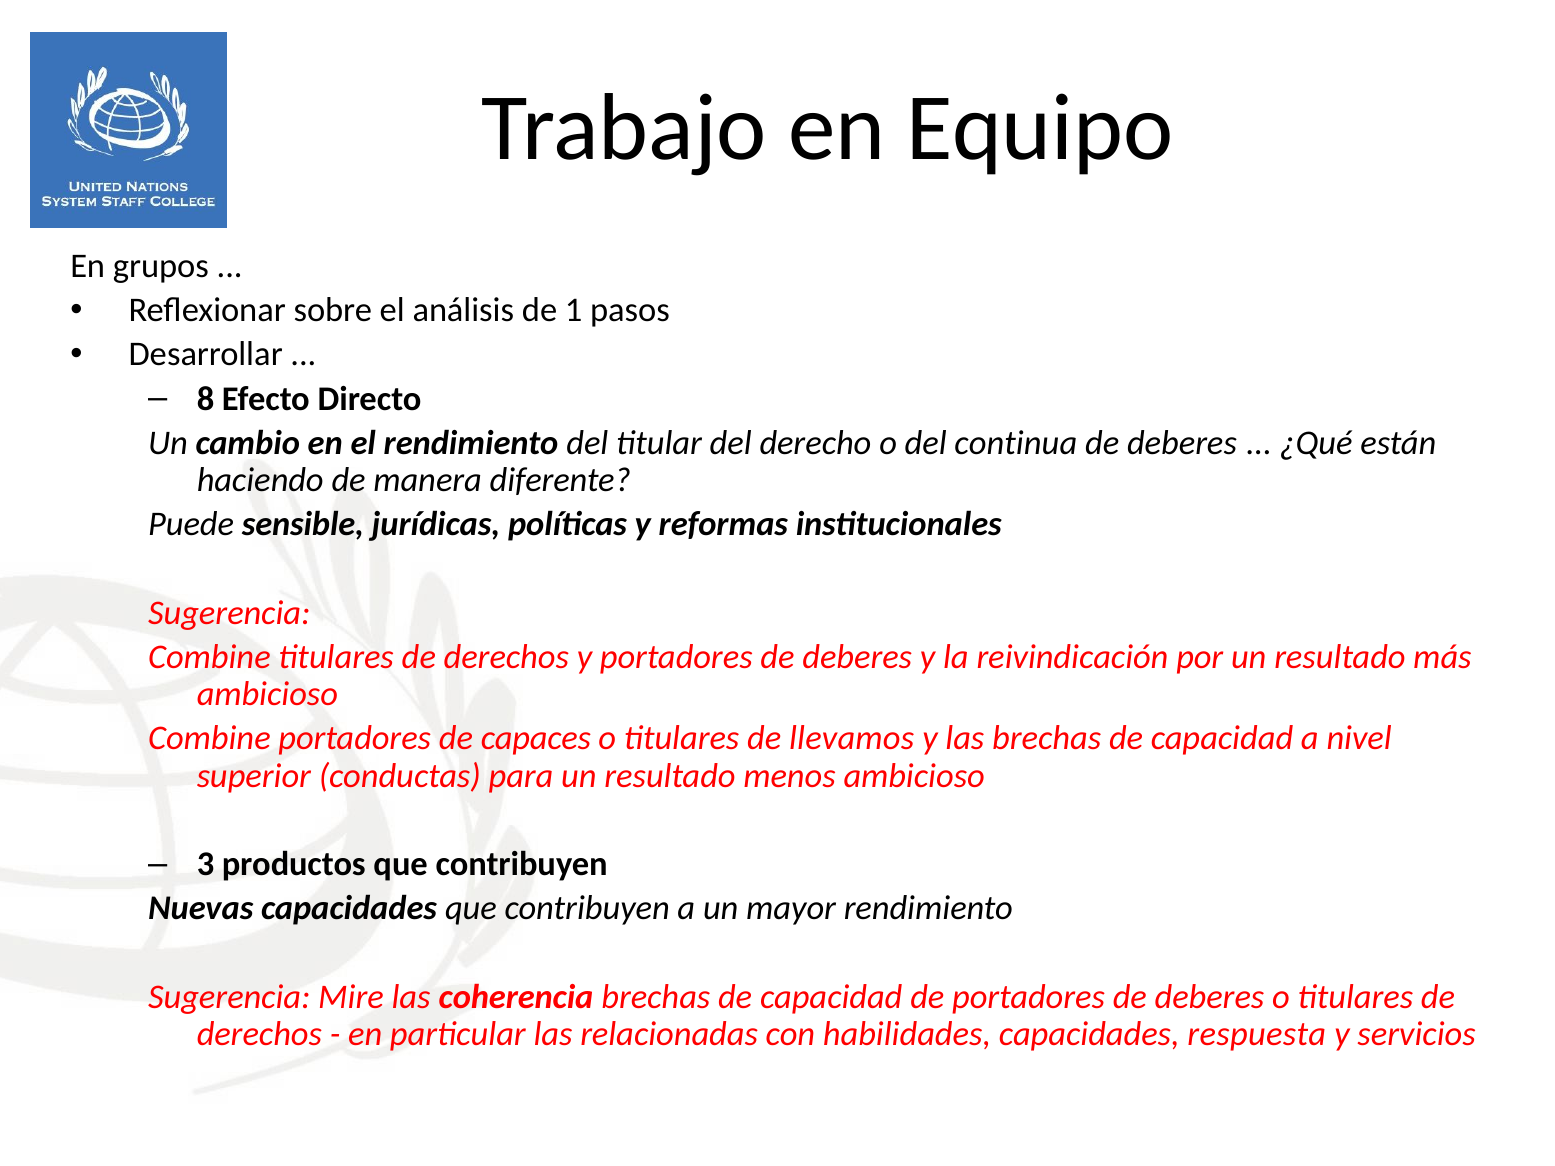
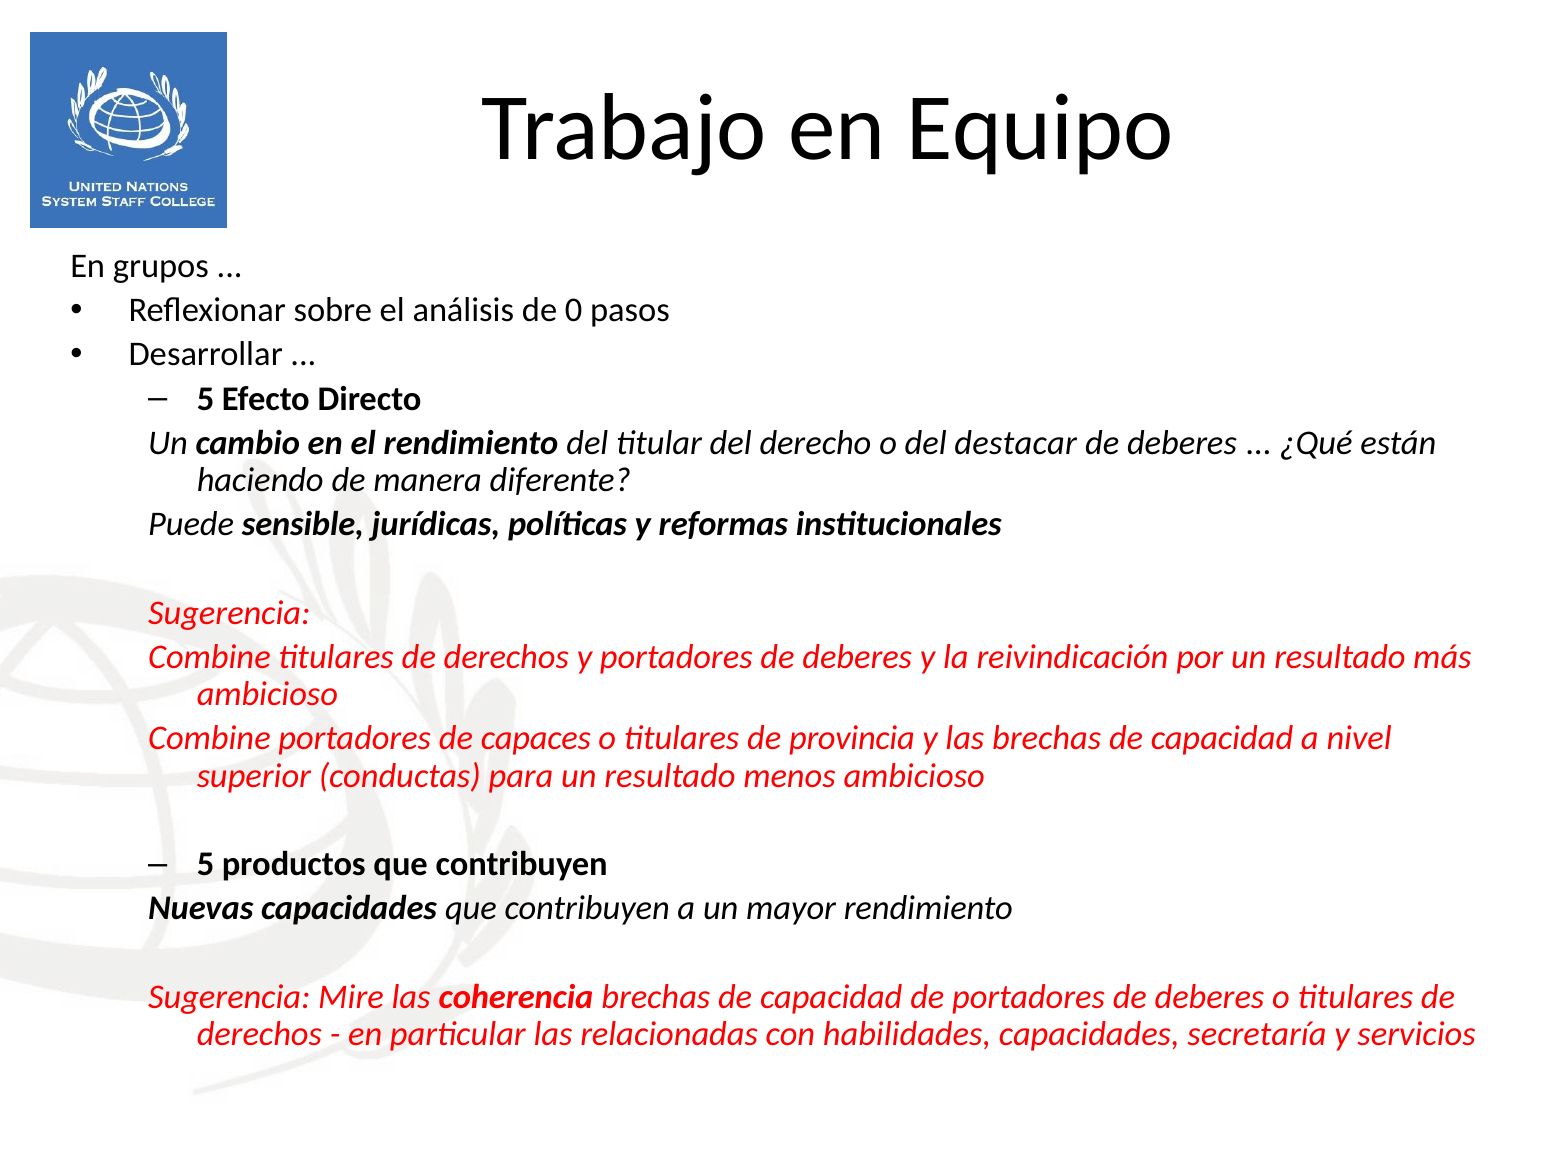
1: 1 -> 0 (574, 310)
8: 8 -> 5 (205, 399)
continua: continua -> destacar (1016, 443)
llevamos: llevamos -> provincia (852, 739)
3: 3 -> 5 (205, 864)
respuesta: respuesta -> secretaría (1257, 1034)
